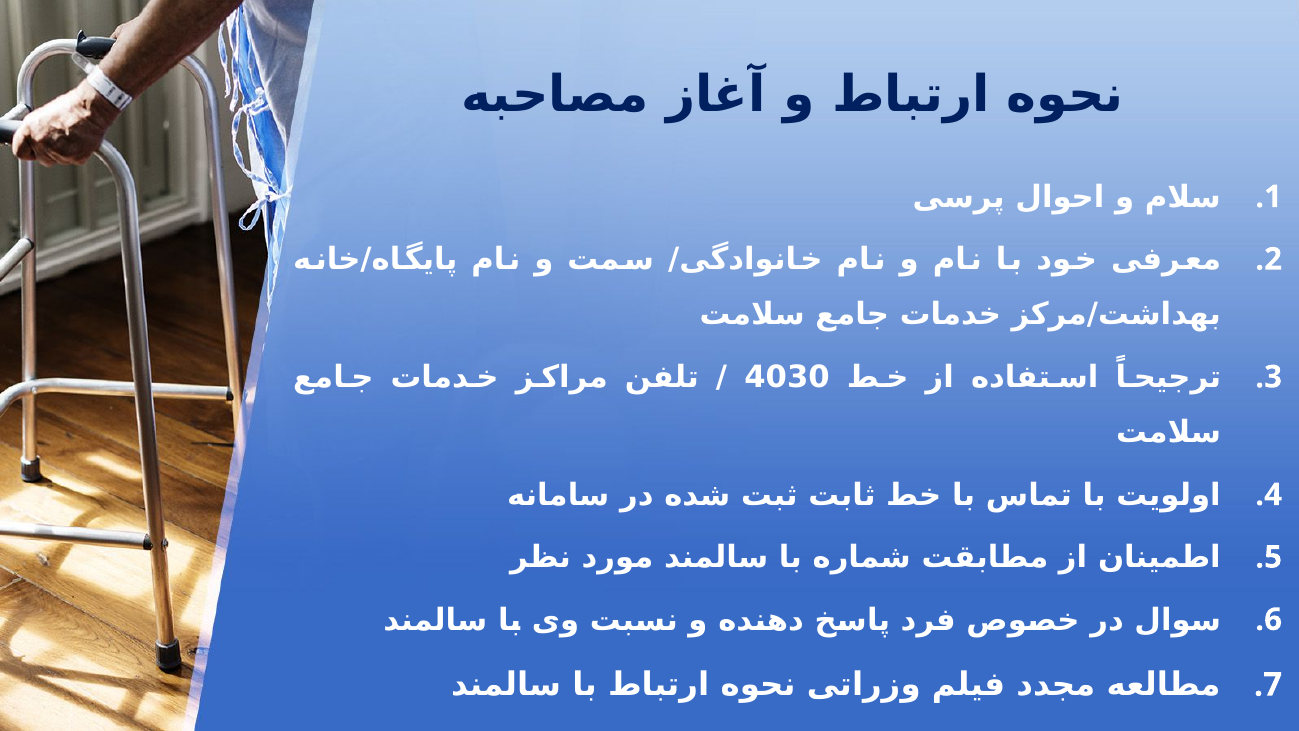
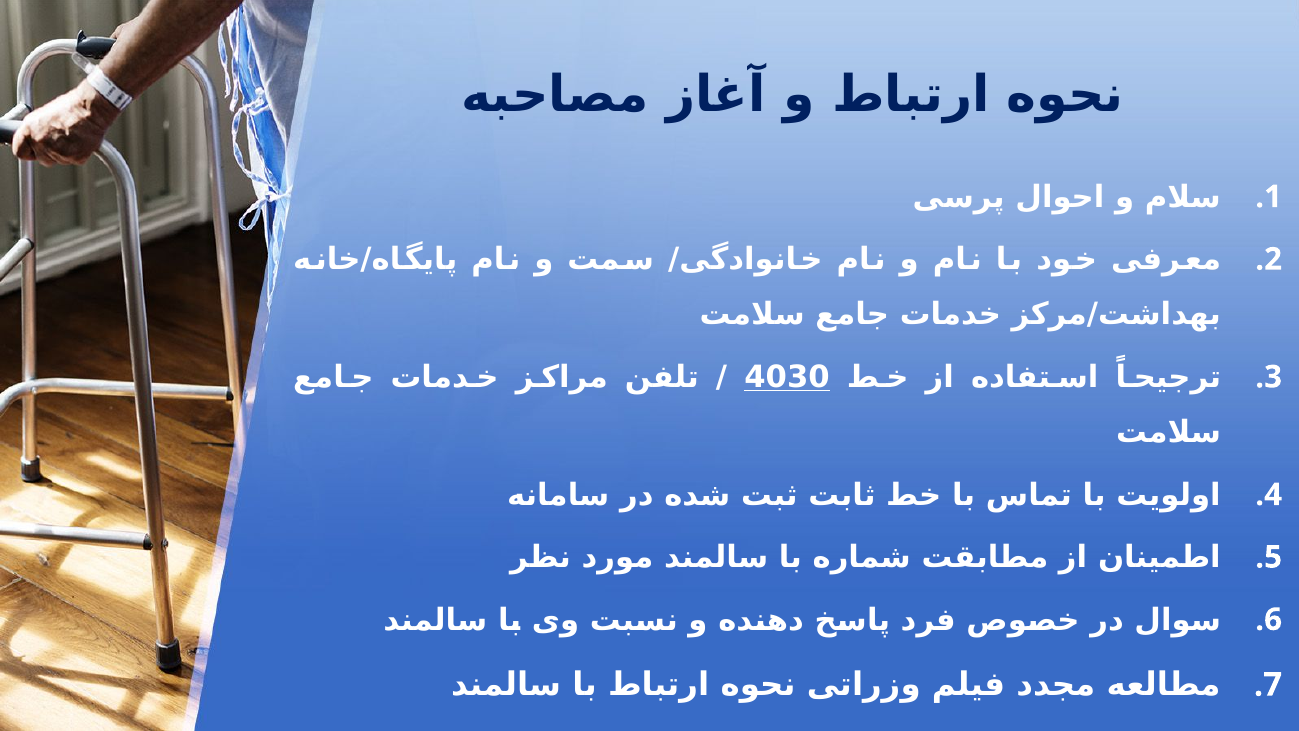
4030 underline: none -> present (787, 377)
